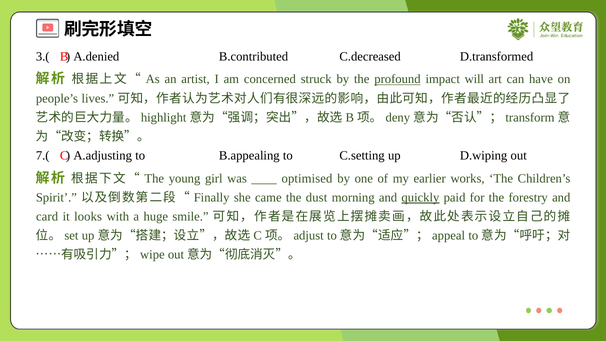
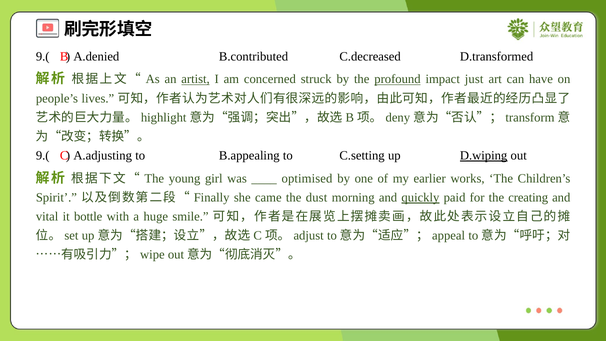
3.(: 3.( -> 9.( (43, 57)
artist underline: none -> present (196, 79)
will: will -> just (474, 79)
7.(: 7.( -> 9.( (43, 156)
D.wiping underline: none -> present (484, 156)
forestry: forestry -> creating (528, 198)
card: card -> vital (47, 216)
looks: looks -> bottle (88, 216)
